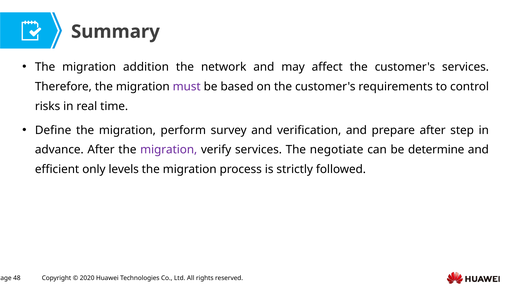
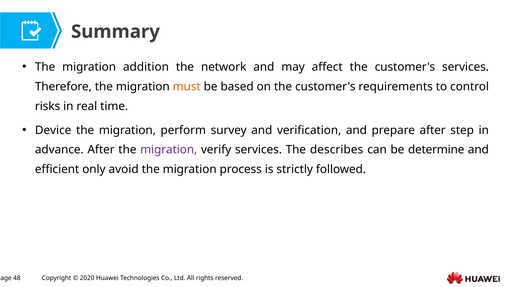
must colour: purple -> orange (187, 87)
Define: Define -> Device (53, 130)
negotiate: negotiate -> describes (337, 150)
levels: levels -> avoid (124, 170)
